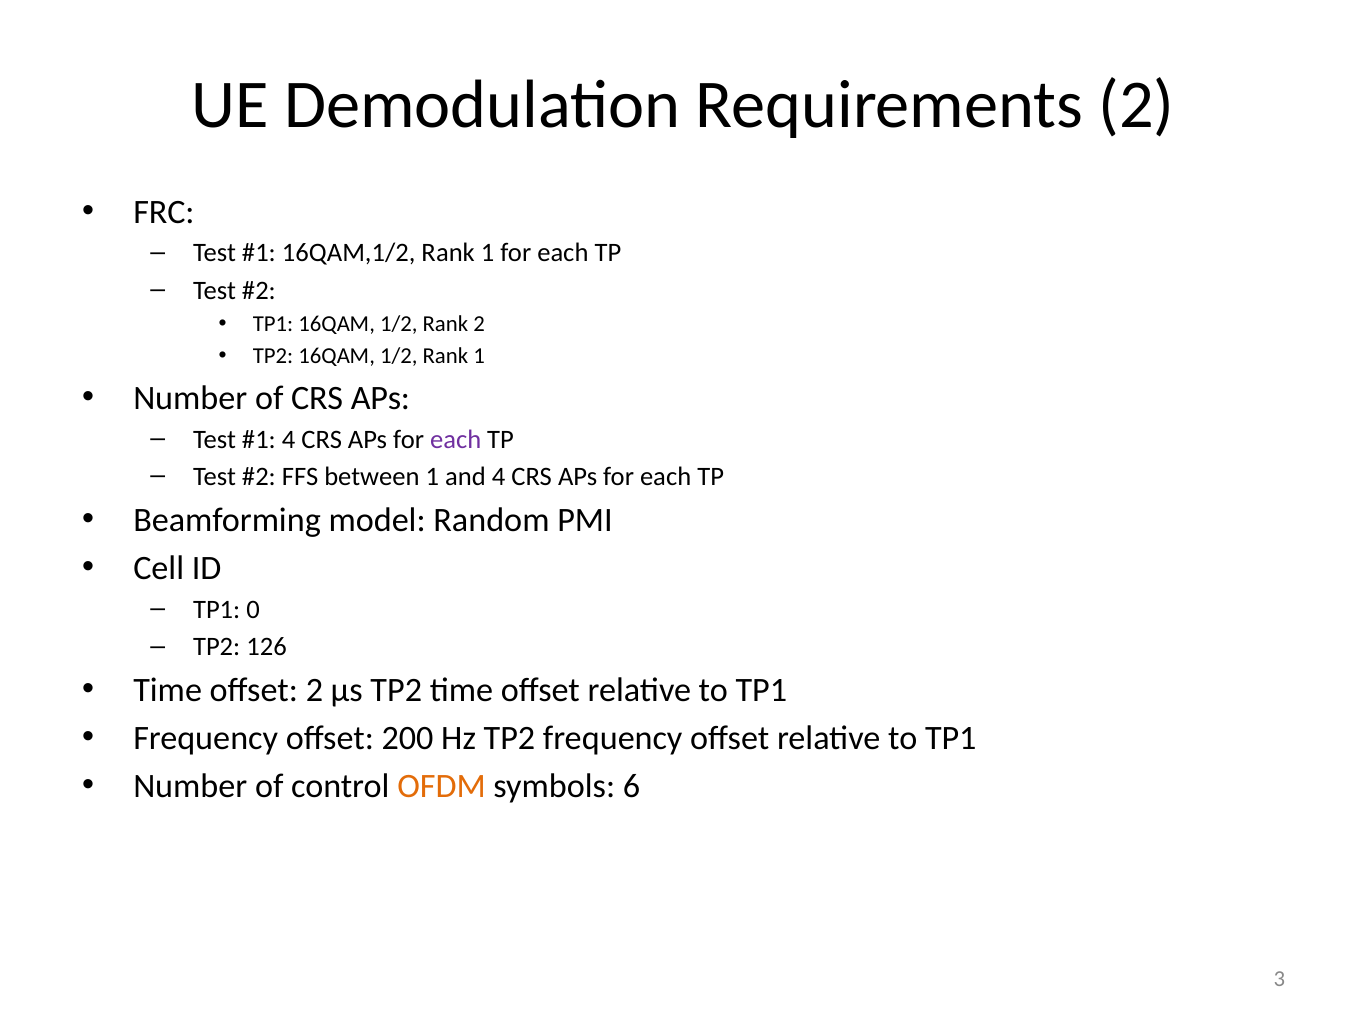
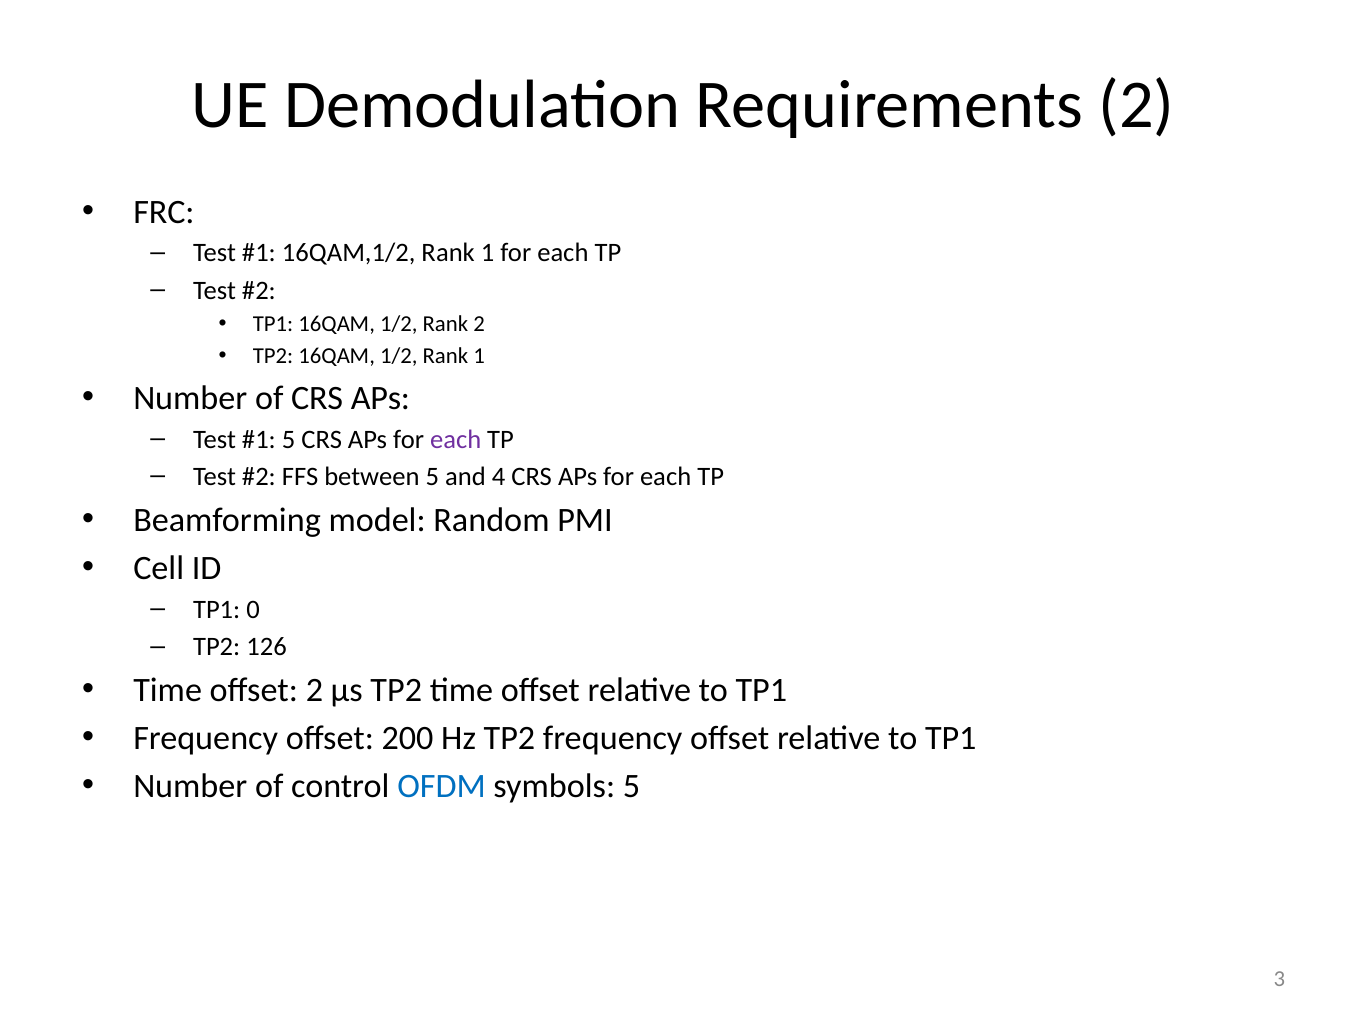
4: 4 -> 5 (289, 439)
between 1: 1 -> 5 (432, 477)
OFDM colour: orange -> blue (442, 786)
symbols 6: 6 -> 5 (632, 786)
